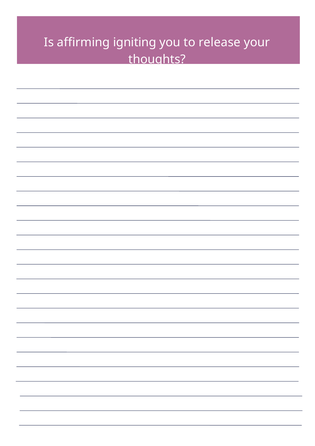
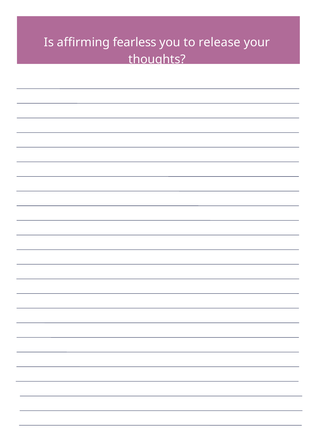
igniting: igniting -> fearless (135, 42)
